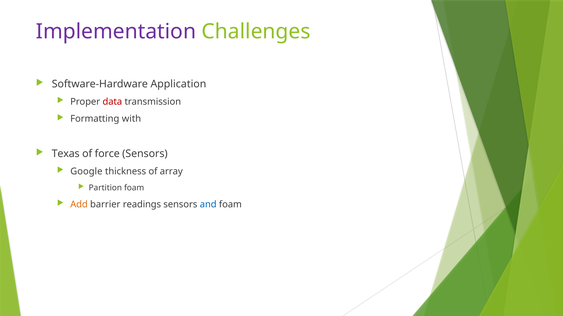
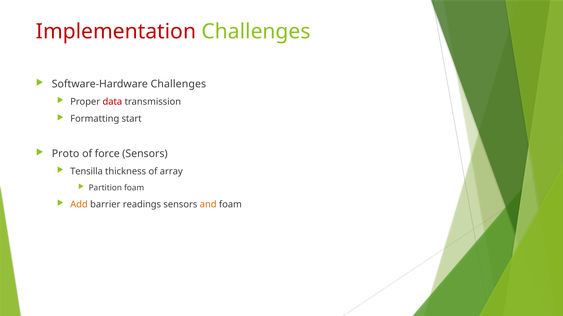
Implementation colour: purple -> red (116, 32)
Software-Hardware Application: Application -> Challenges (178, 84)
with: with -> start (132, 119)
Texas: Texas -> Proto (66, 154)
Google: Google -> Tensilla (86, 172)
and colour: blue -> orange (208, 205)
